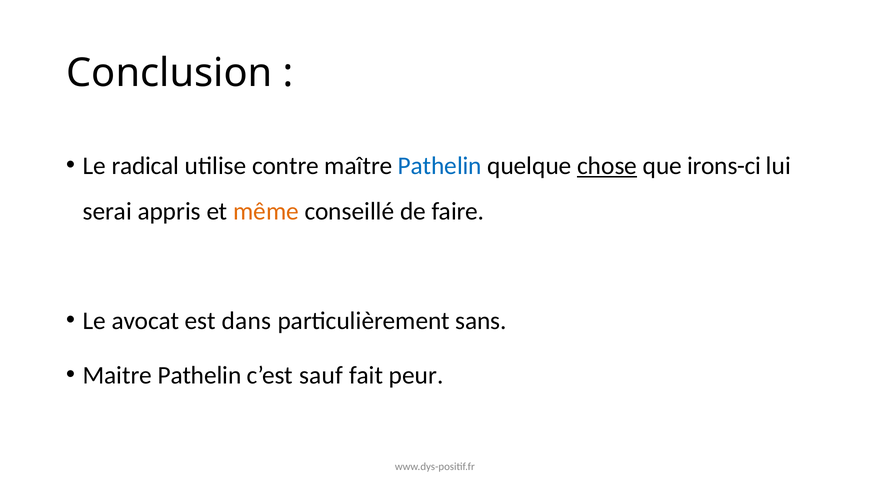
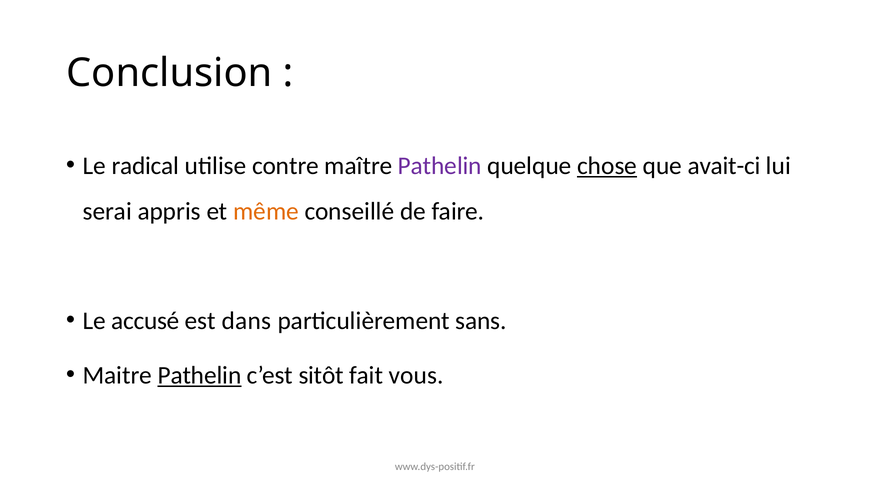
Pathelin colour: blue -> purple (440, 166)
irons-ci: irons-ci -> avait-ci (724, 166)
avocat: avocat -> accusé (145, 321)
Pathelin underline: none -> present (199, 376)
sauf: sauf -> sitôt (321, 376)
peur: peur -> vous (416, 376)
